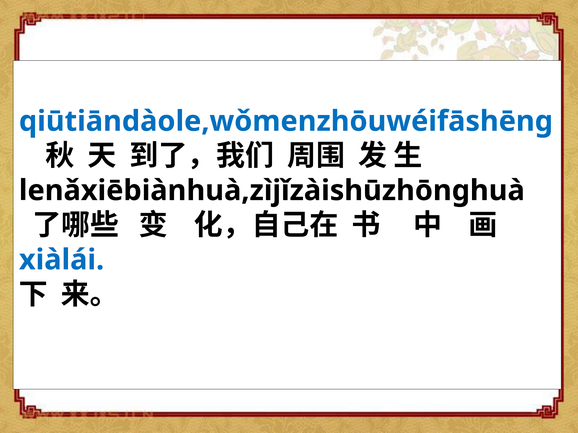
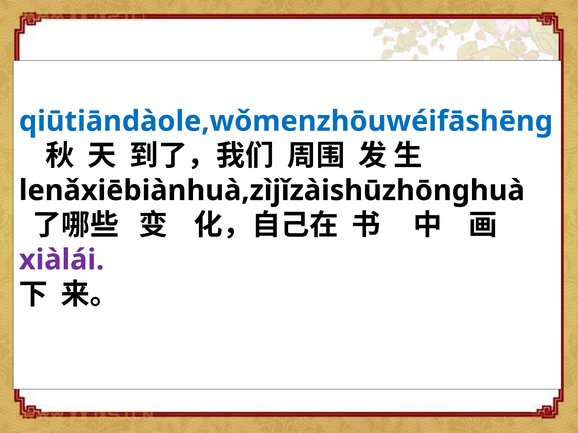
xiàlái colour: blue -> purple (62, 260)
